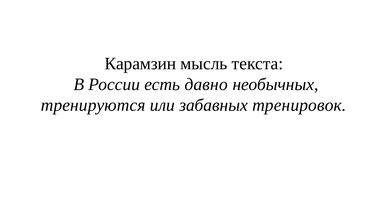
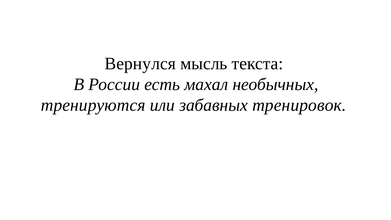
Карамзин: Карамзин -> Вернулся (140, 64)
давно: давно -> махал (206, 84)
